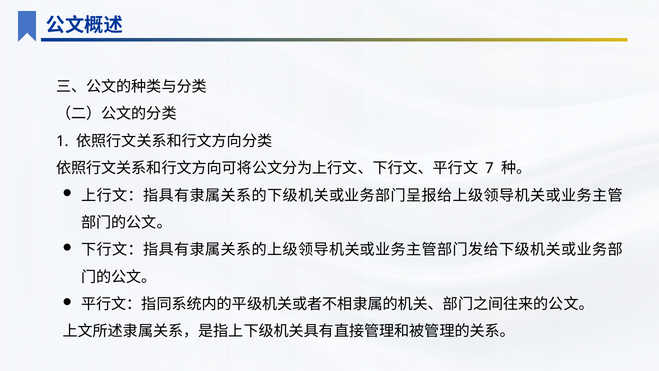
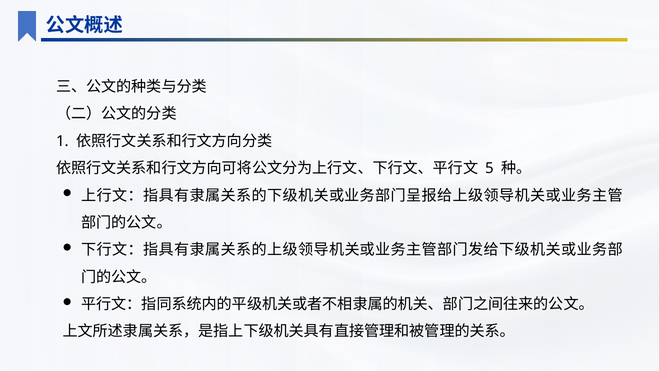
7: 7 -> 5 (489, 168)
